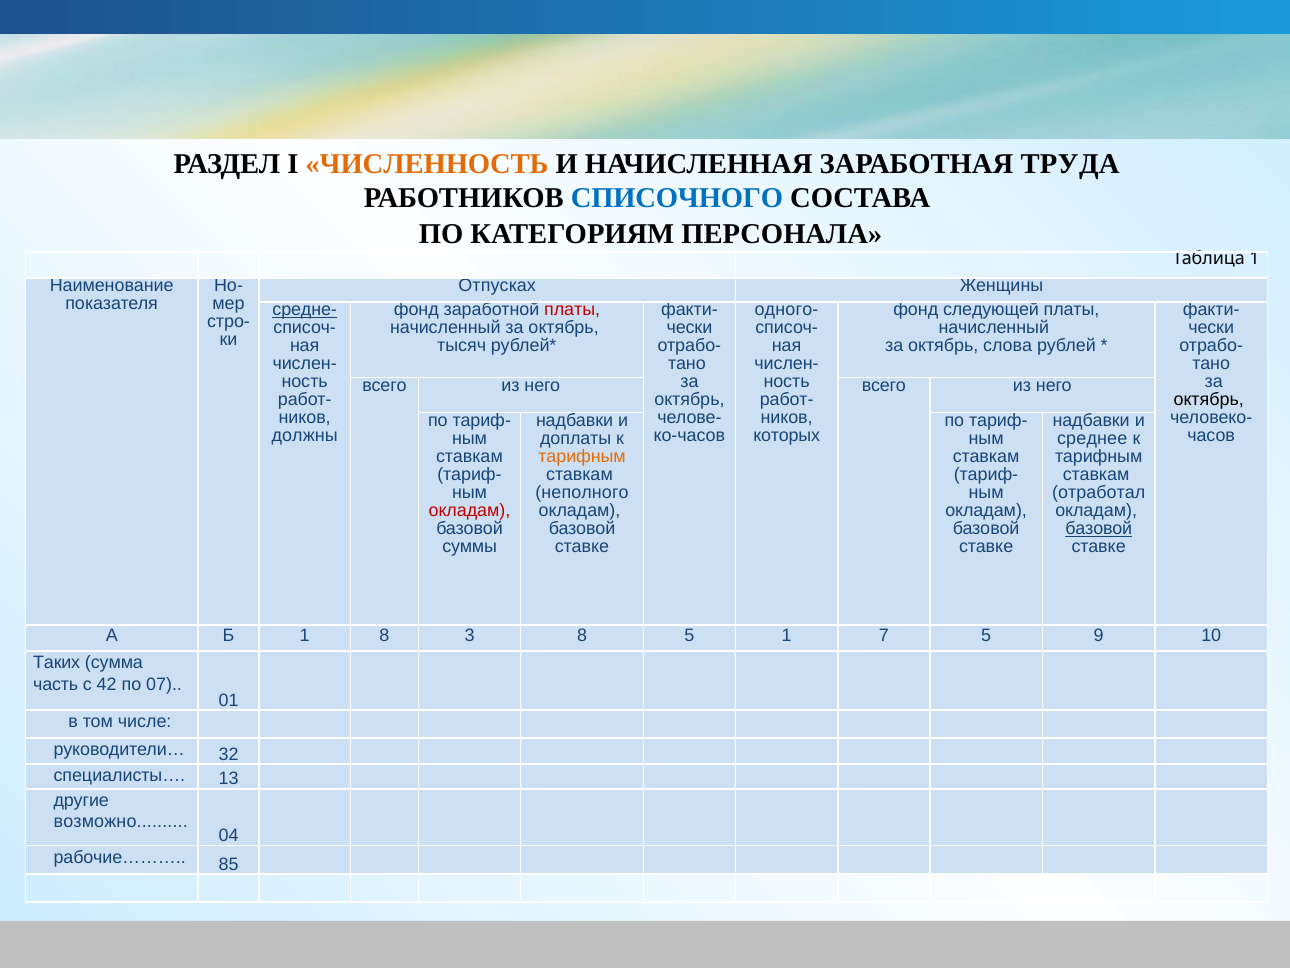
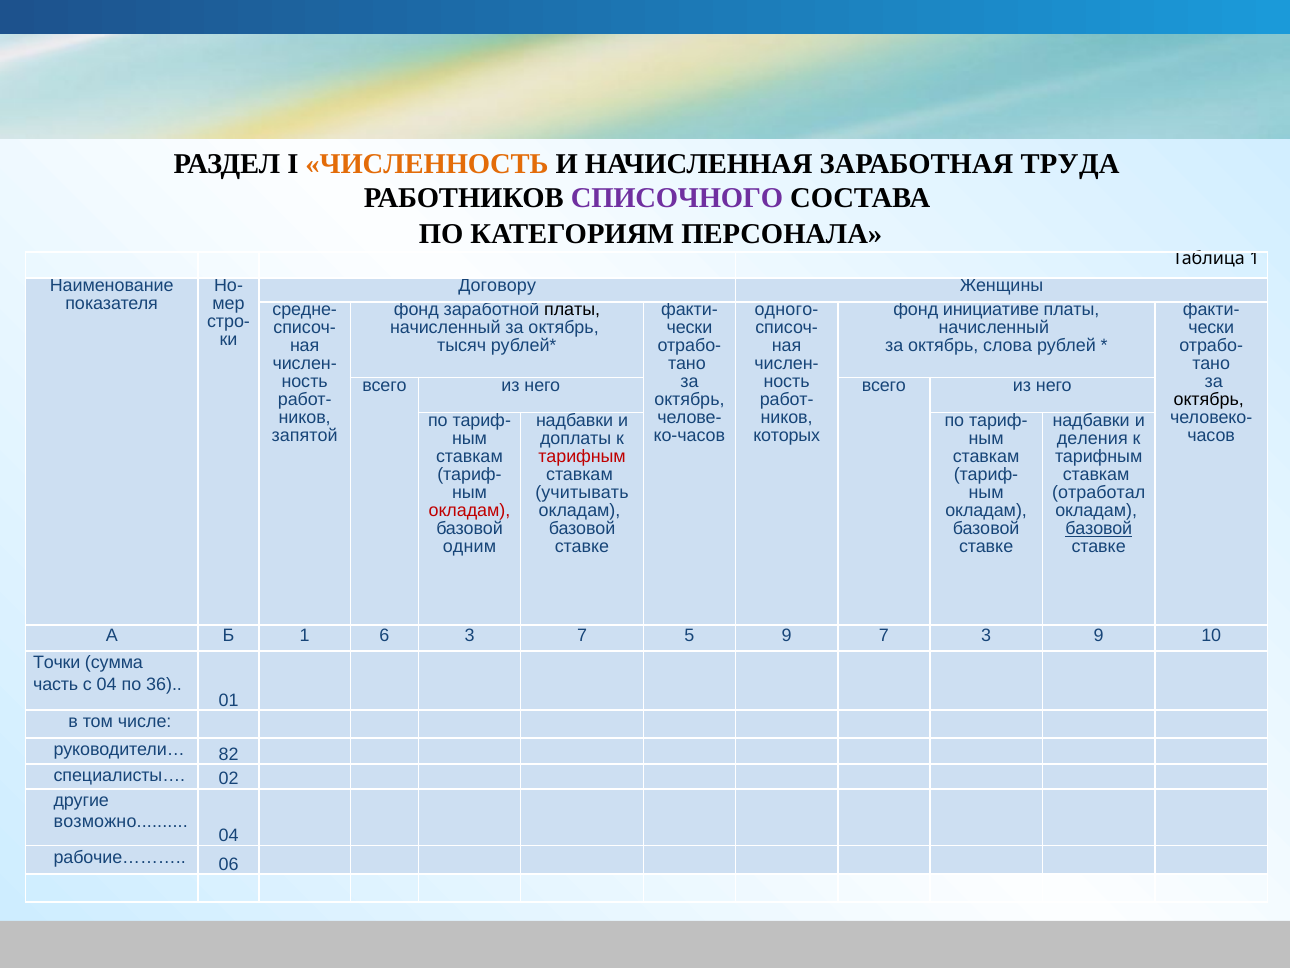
СПИСОЧНОГО colour: blue -> purple (677, 198)
Отпусках: Отпусках -> Договору (497, 286)
средне- underline: present -> none (305, 310)
платы colour: red -> black (572, 310)
следующей: следующей -> инициативе (991, 310)
должны: должны -> запятой (305, 435)
среднее: среднее -> деления (1092, 438)
тарифным colour: orange -> red (582, 456)
неполного: неполного -> учитывать (582, 492)
суммы: суммы -> одним (469, 546)
1 8: 8 -> 6 (384, 635)
3 8: 8 -> 7 (582, 635)
5 1: 1 -> 9 (787, 635)
7 5: 5 -> 3 (986, 635)
Таких: Таких -> Точки (57, 662)
с 42: 42 -> 04 (107, 684)
07: 07 -> 36 (164, 684)
32: 32 -> 82 (229, 754)
13: 13 -> 02 (229, 779)
85: 85 -> 06 (229, 864)
